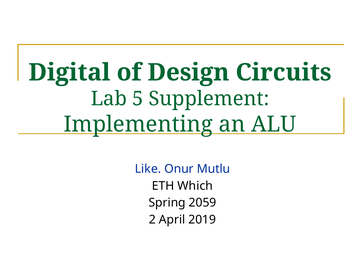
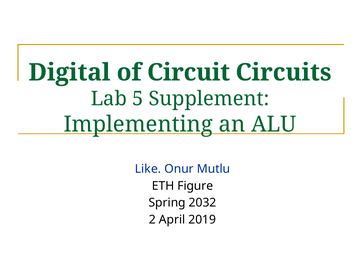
Design: Design -> Circuit (189, 72)
Which: Which -> Figure (195, 185)
2059: 2059 -> 2032 (203, 202)
